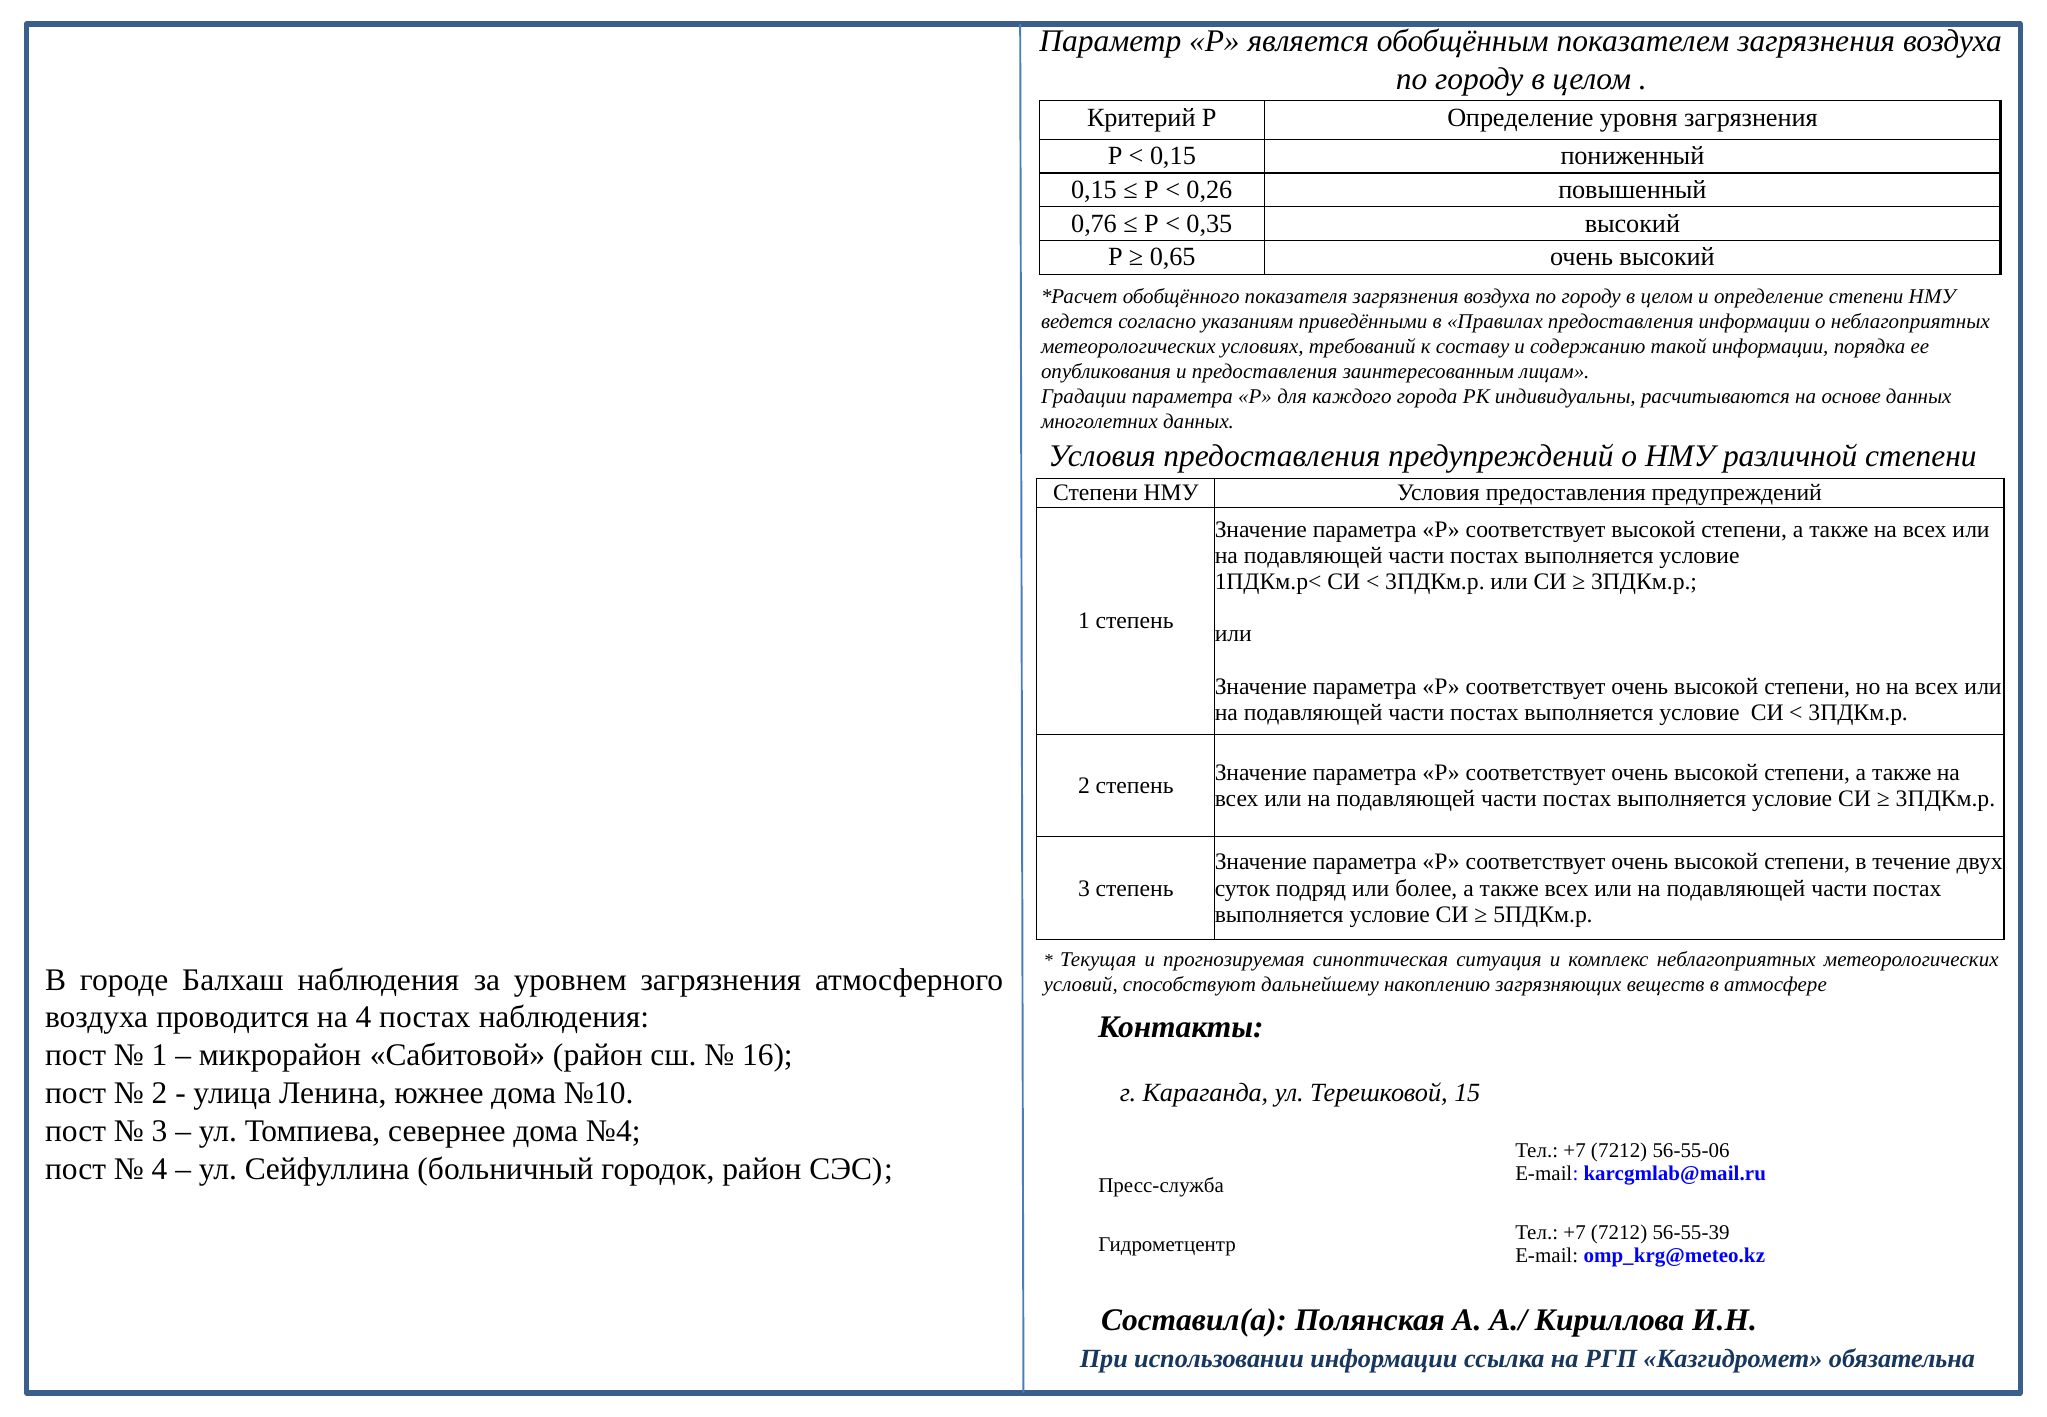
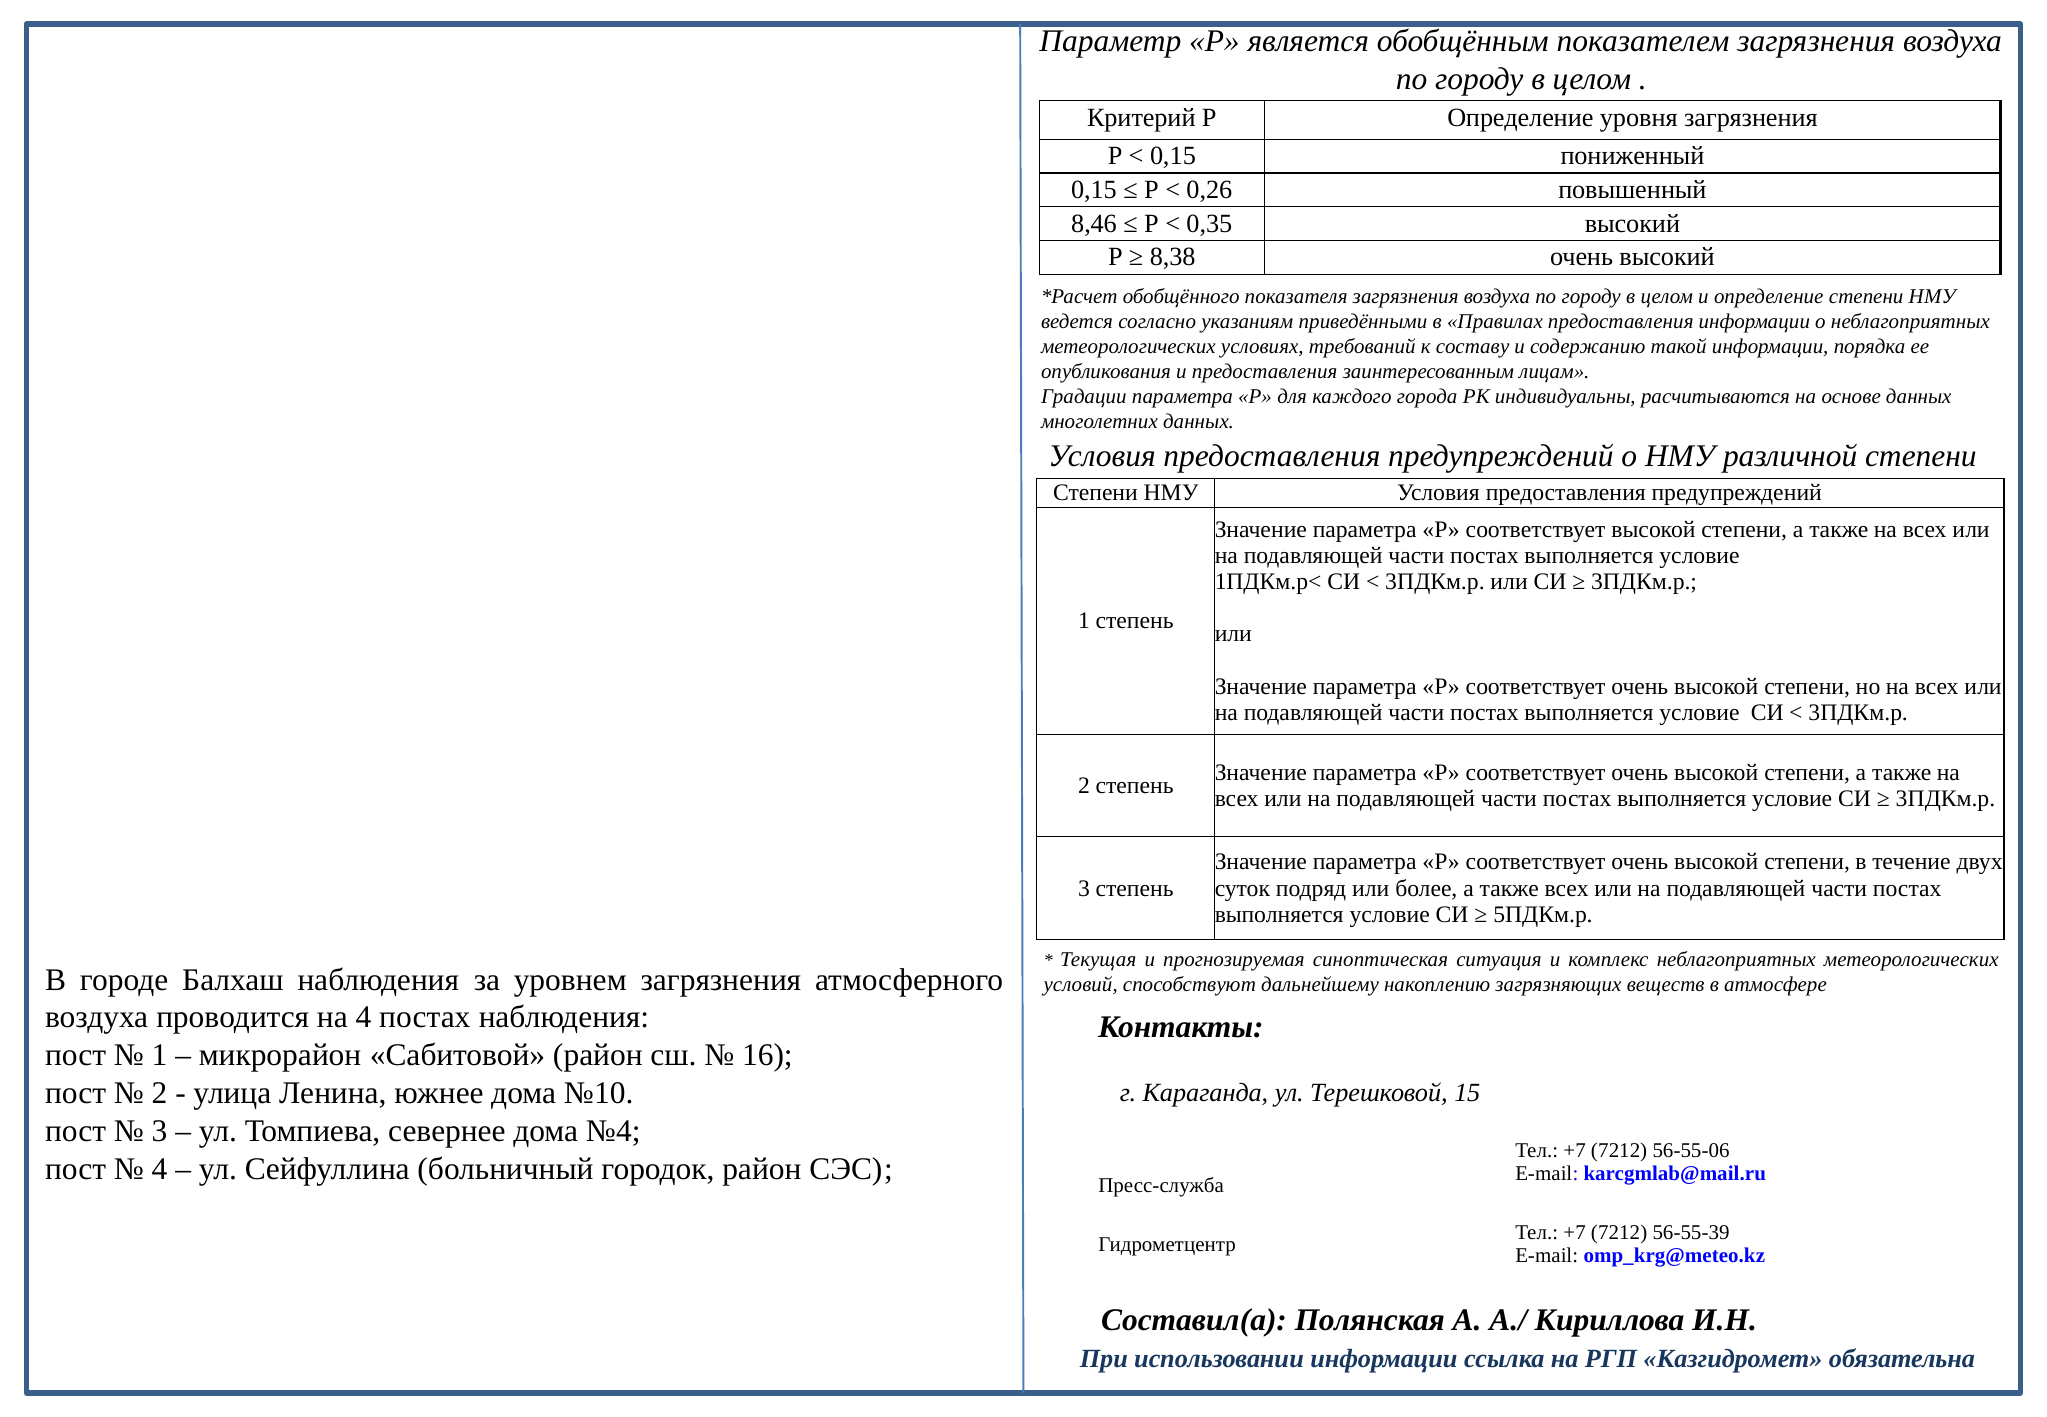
0,76: 0,76 -> 8,46 (1094, 223)
0,65: 0,65 -> 8,38 (1173, 257)
